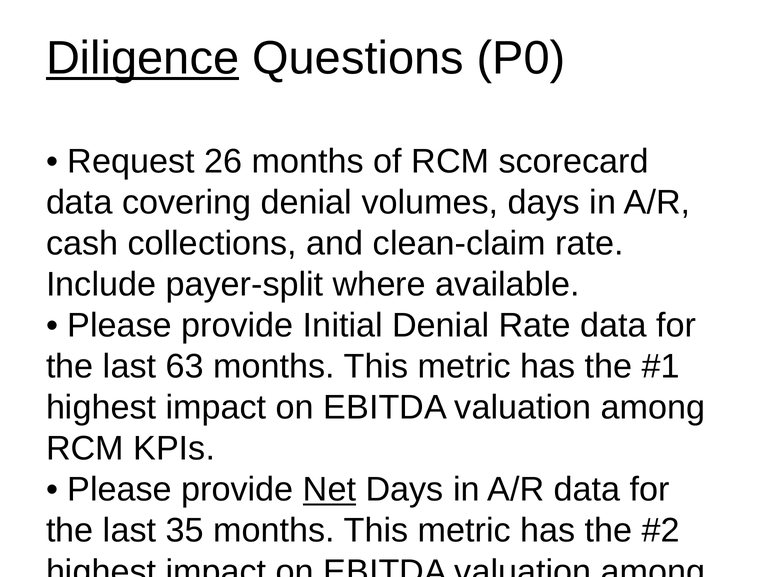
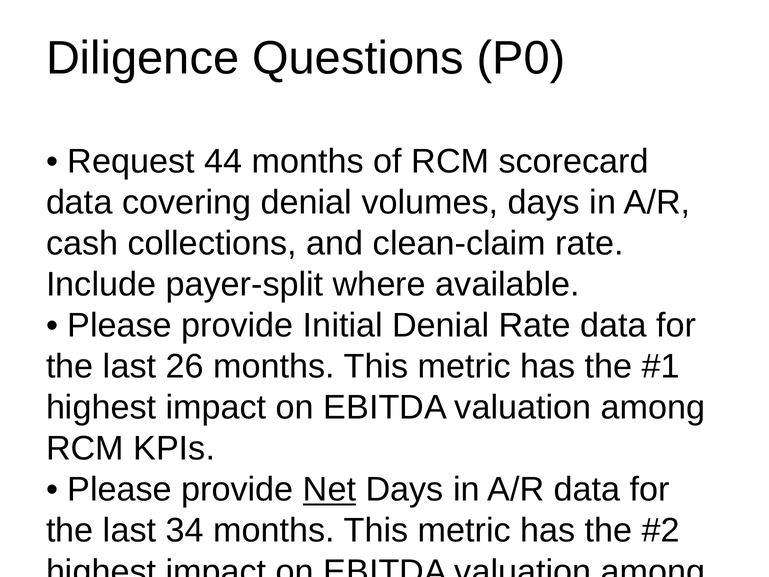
Diligence underline: present -> none (143, 58)
26: 26 -> 44 (223, 161)
63: 63 -> 26 (185, 366)
35: 35 -> 34 (185, 530)
